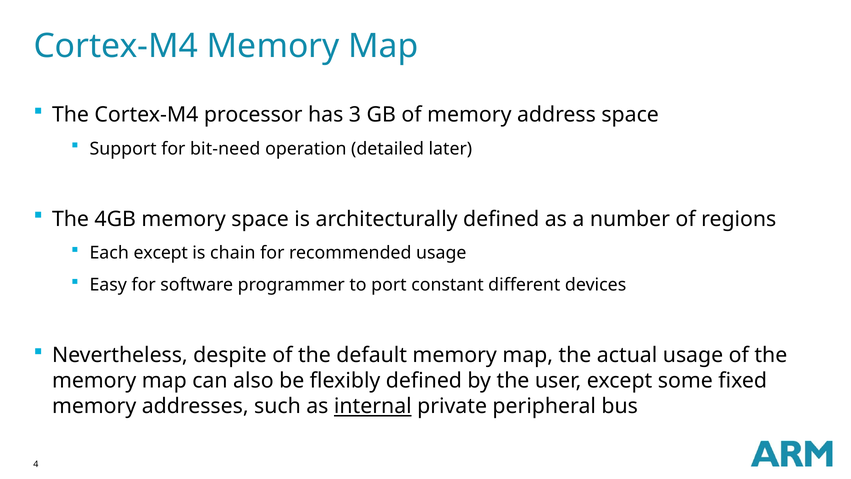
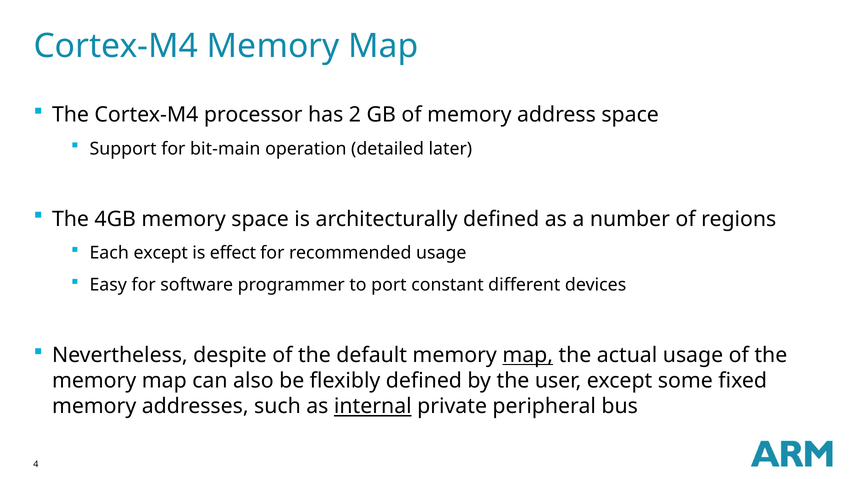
3: 3 -> 2 (355, 115)
bit-need: bit-need -> bit-main (225, 149)
chain: chain -> effect (233, 253)
map underline: none -> present (528, 355)
